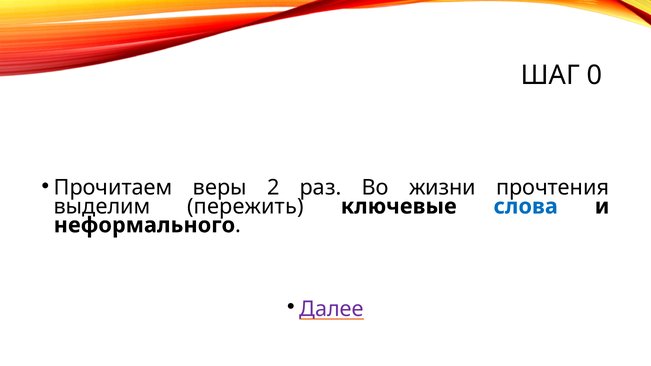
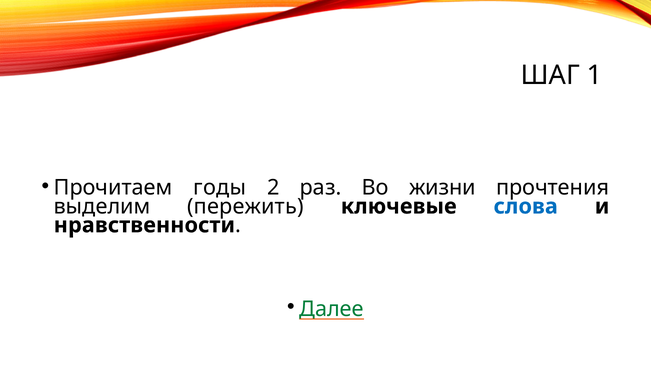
0: 0 -> 1 (595, 75)
веры: веры -> годы (220, 188)
неформального: неформального -> нравственности (144, 225)
Далее colour: purple -> green (332, 309)
